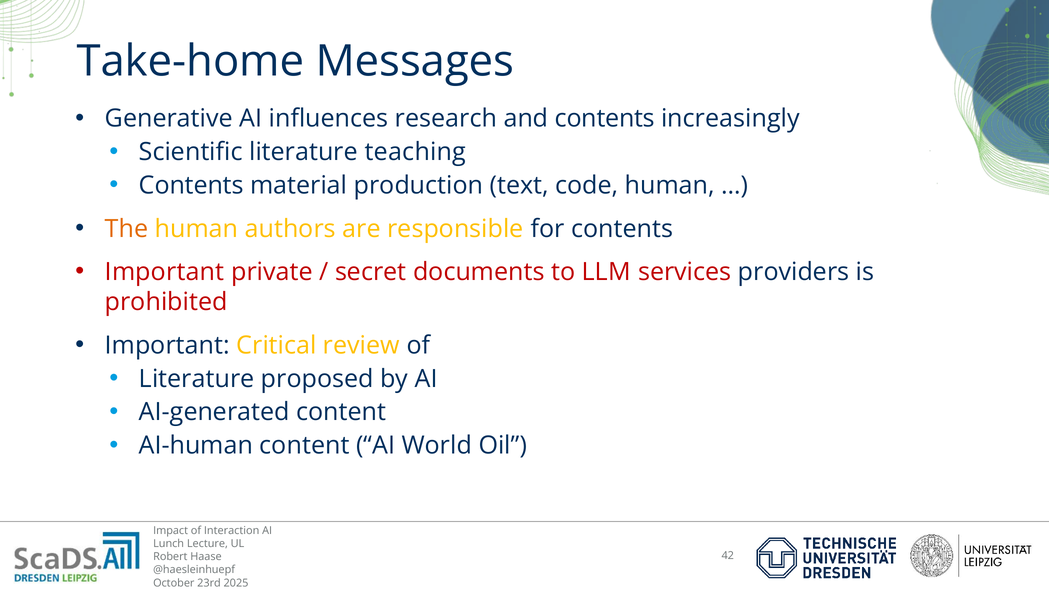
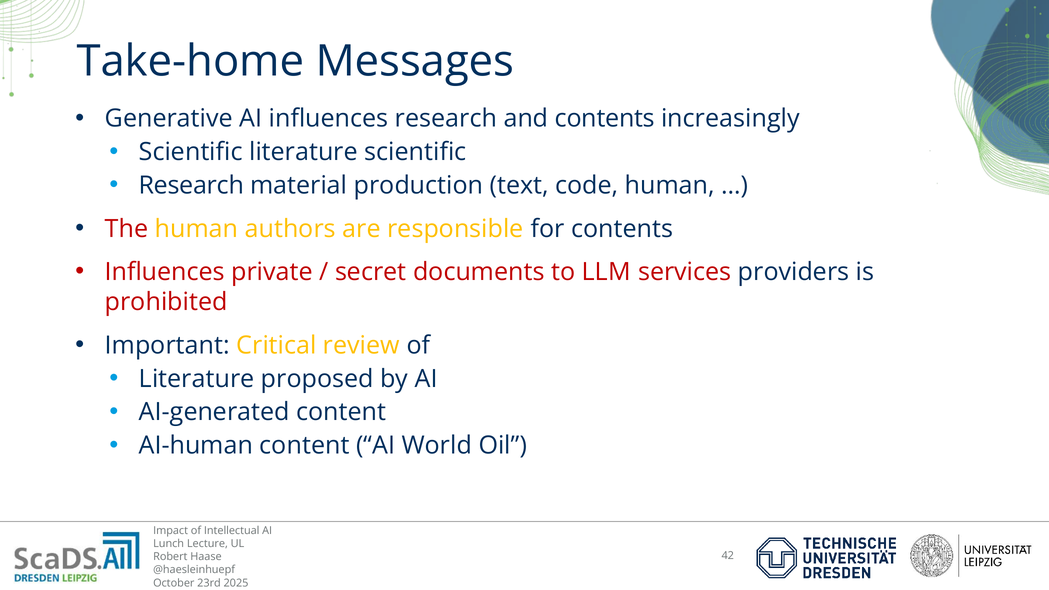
literature teaching: teaching -> scientific (415, 152)
Contents: Contents -> Research (191, 186)
The colour: orange -> red (126, 229)
Important: Important -> Influences (165, 272)
Interaction: Interaction -> Intellectual (232, 531)
